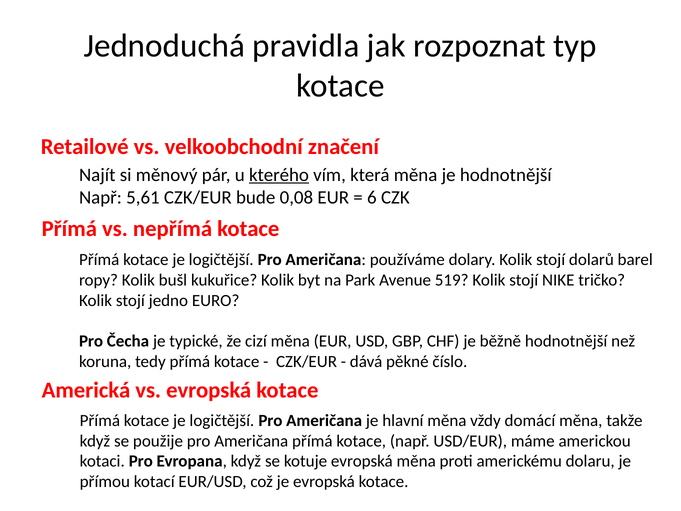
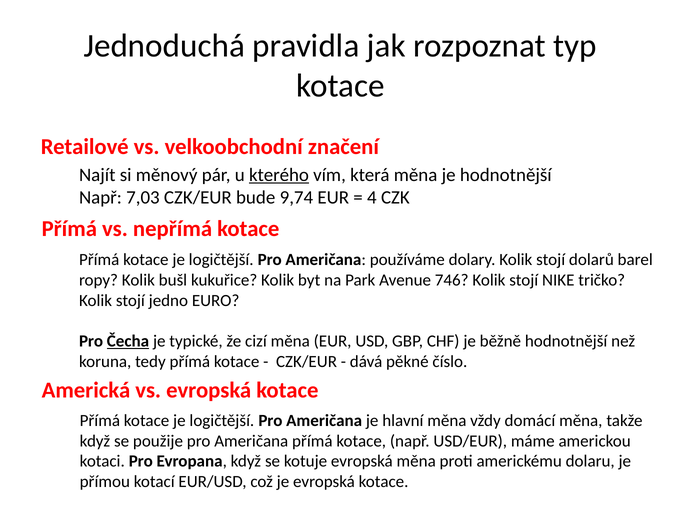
5,61: 5,61 -> 7,03 (143, 198)
0,08: 0,08 -> 9,74 (296, 198)
6: 6 -> 4 (372, 198)
519: 519 -> 746 (452, 280)
Čecha underline: none -> present (128, 341)
